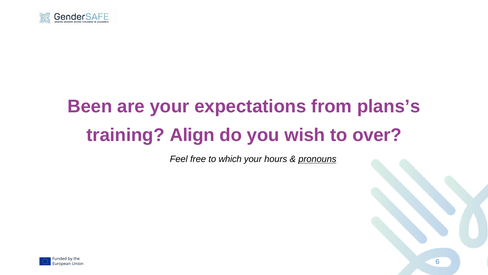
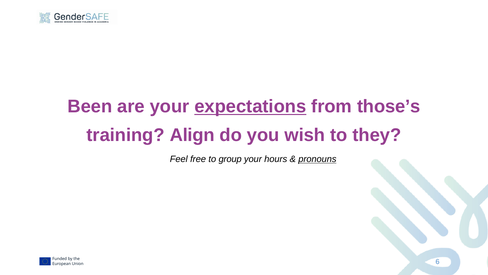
expectations underline: none -> present (250, 106)
plans’s: plans’s -> those’s (389, 106)
over: over -> they (377, 135)
which: which -> group (230, 159)
